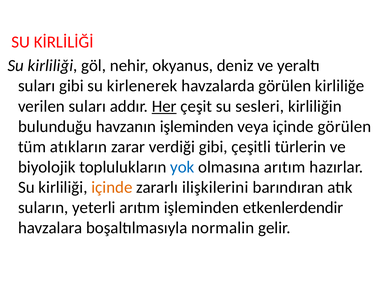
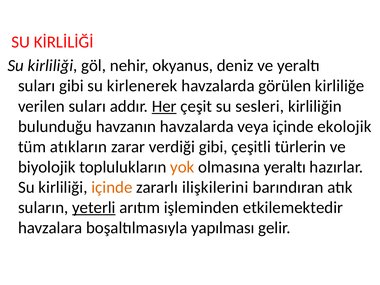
havzanın işleminden: işleminden -> havzalarda (197, 126)
içinde görülen: görülen -> ekolojik (344, 126)
yok colour: blue -> orange (182, 167)
olmasına arıtım: arıtım -> yeraltı (285, 167)
yeterli underline: none -> present (94, 208)
etkenlerdendir: etkenlerdendir -> etkilemektedir (293, 208)
normalin: normalin -> yapılması (223, 228)
